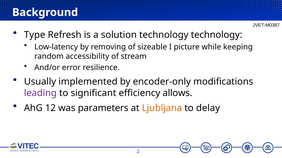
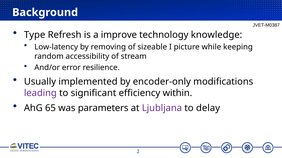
solution: solution -> improve (119, 35)
technology technology: technology -> knowledge (217, 35)
allows: allows -> within (177, 93)
12: 12 -> 65 (50, 108)
Ljubljana colour: orange -> purple (162, 108)
